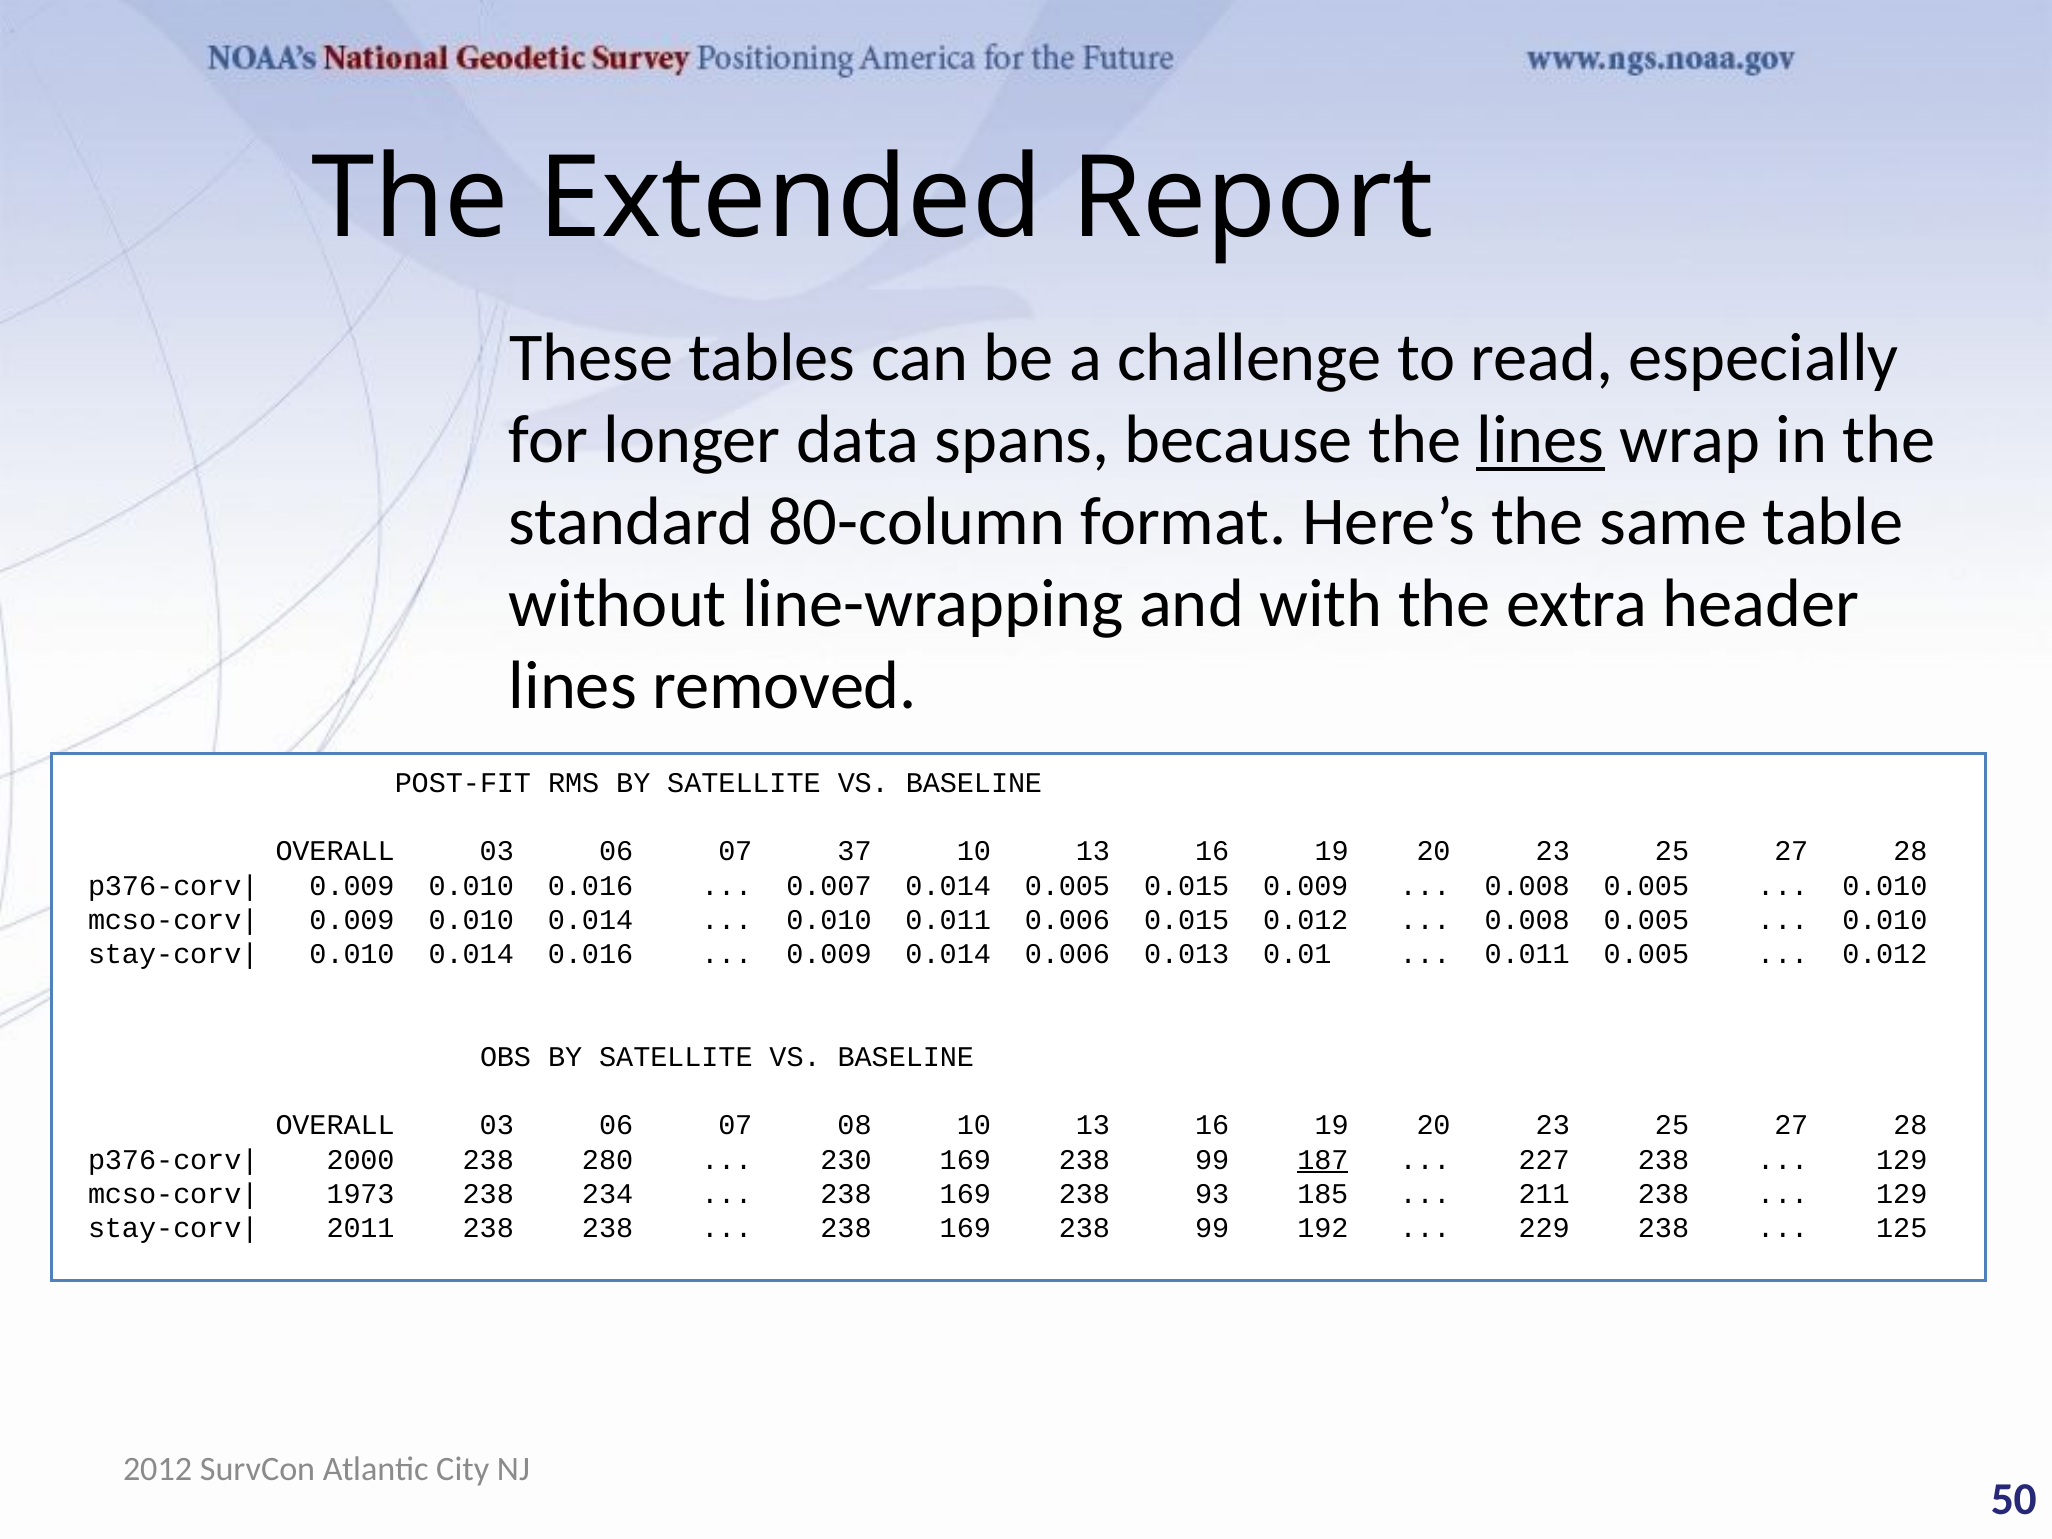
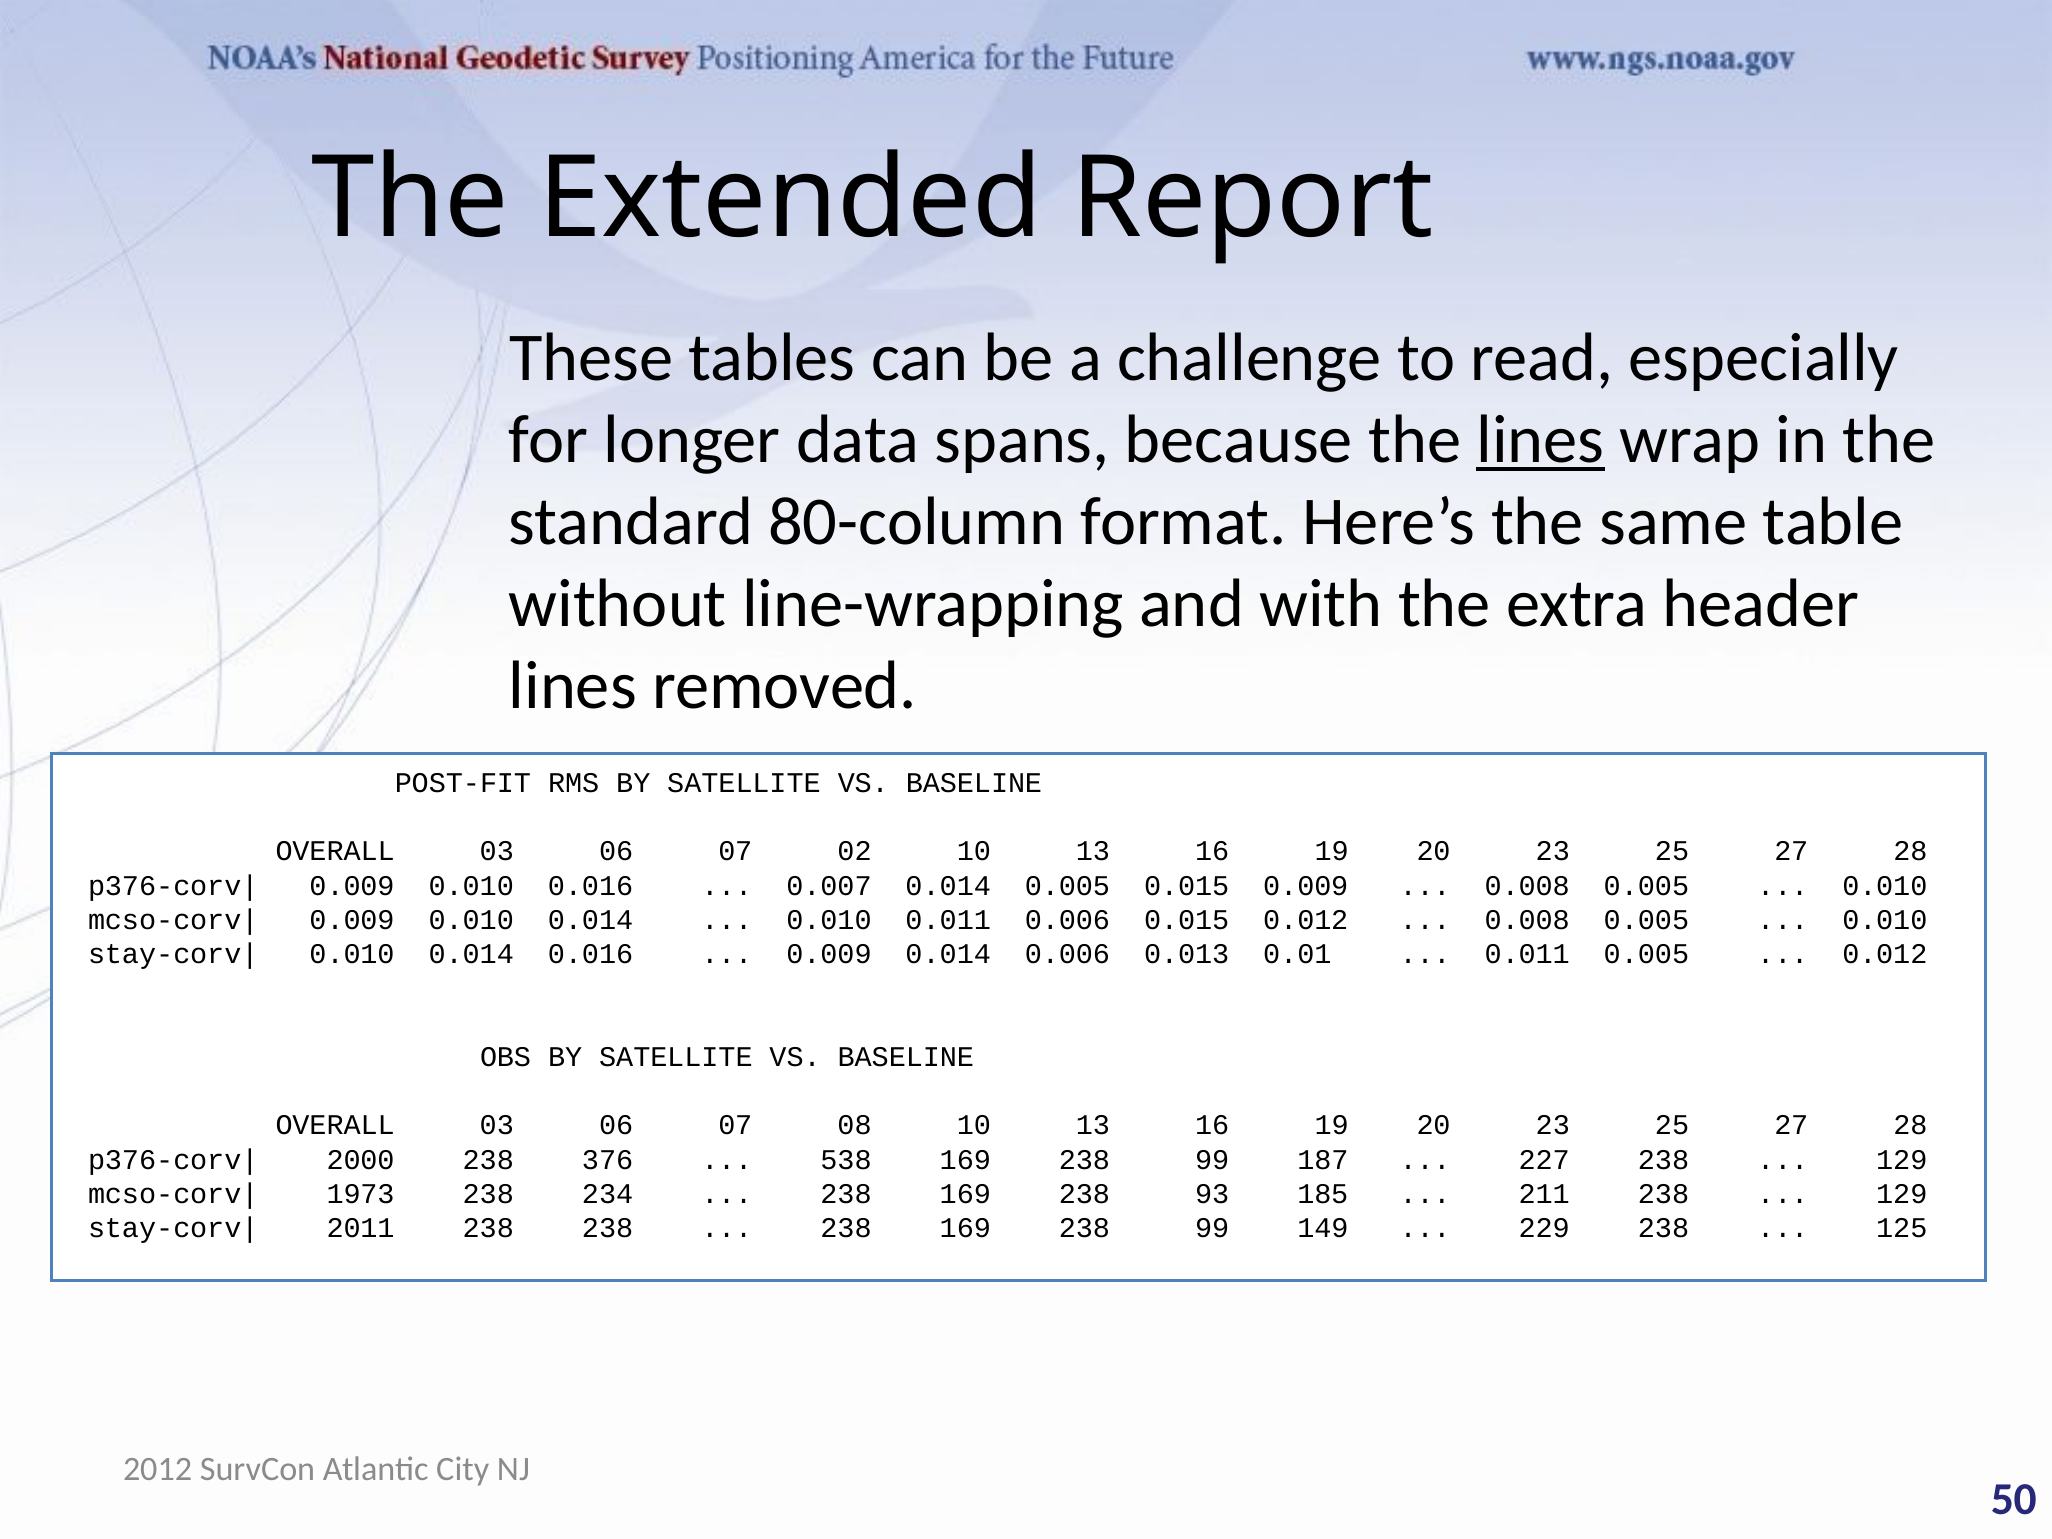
37: 37 -> 02 (855, 851)
280: 280 -> 376 (608, 1160)
230: 230 -> 538 (846, 1160)
187 underline: present -> none (1323, 1160)
192: 192 -> 149 (1323, 1228)
